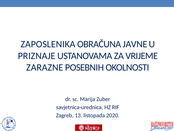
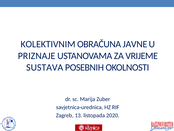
ZAPOSLENIKA: ZAPOSLENIKA -> KOLEKTIVNIM (48, 44)
ZARAZNE: ZARAZNE -> SUSTAVA (45, 67)
